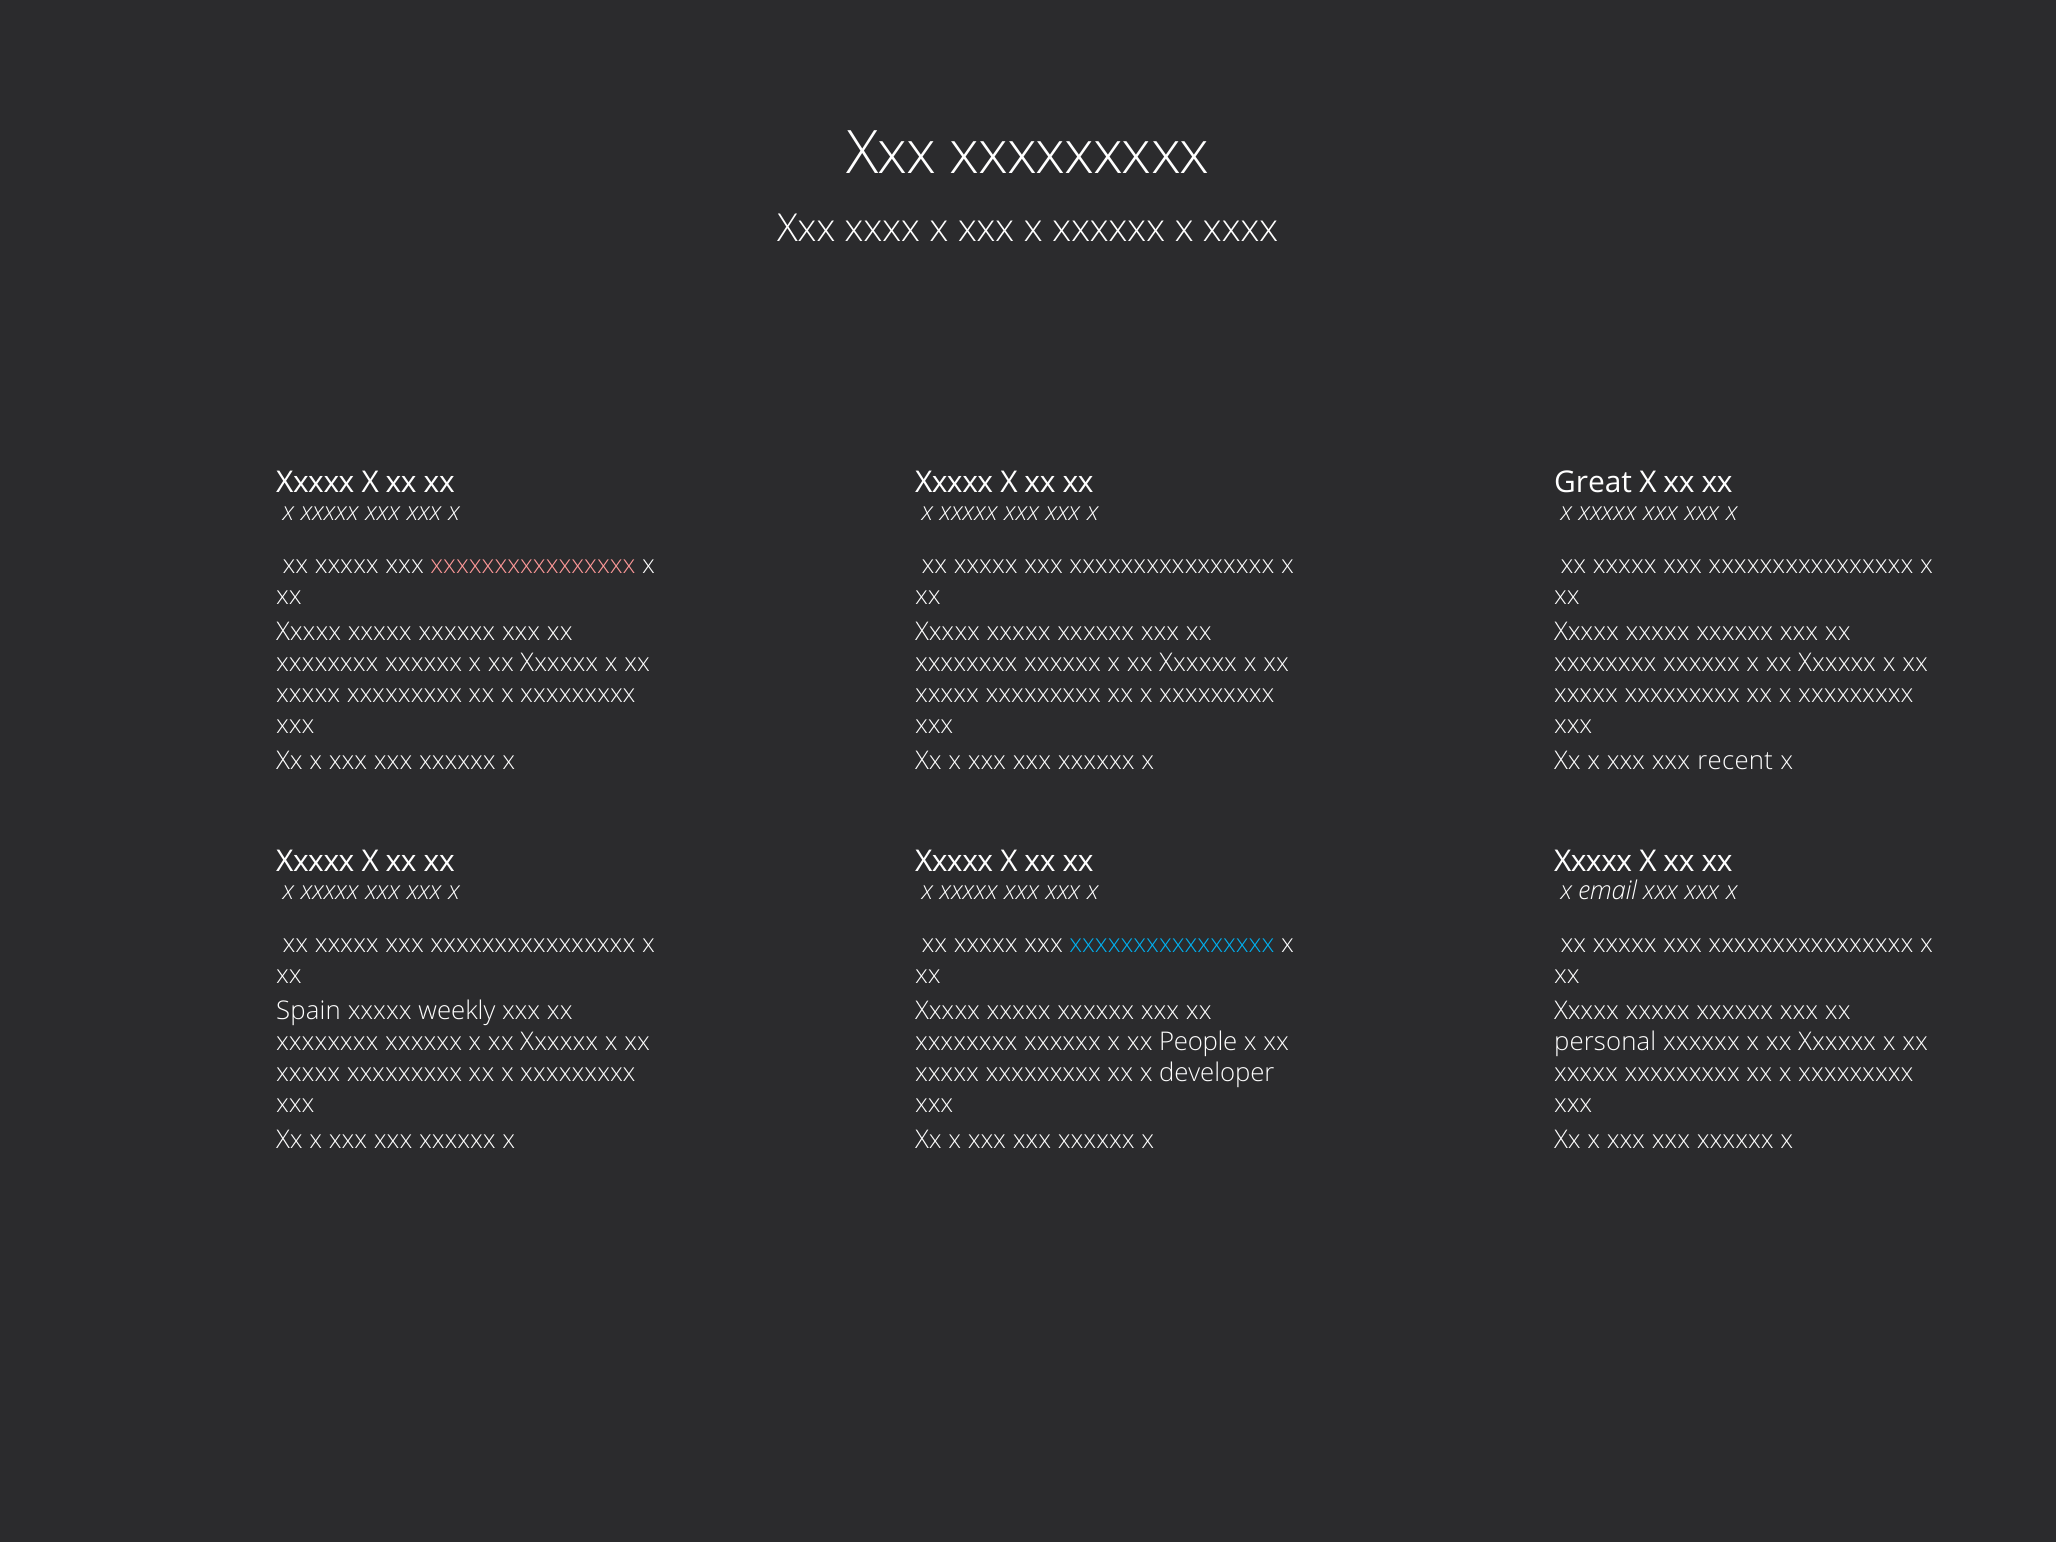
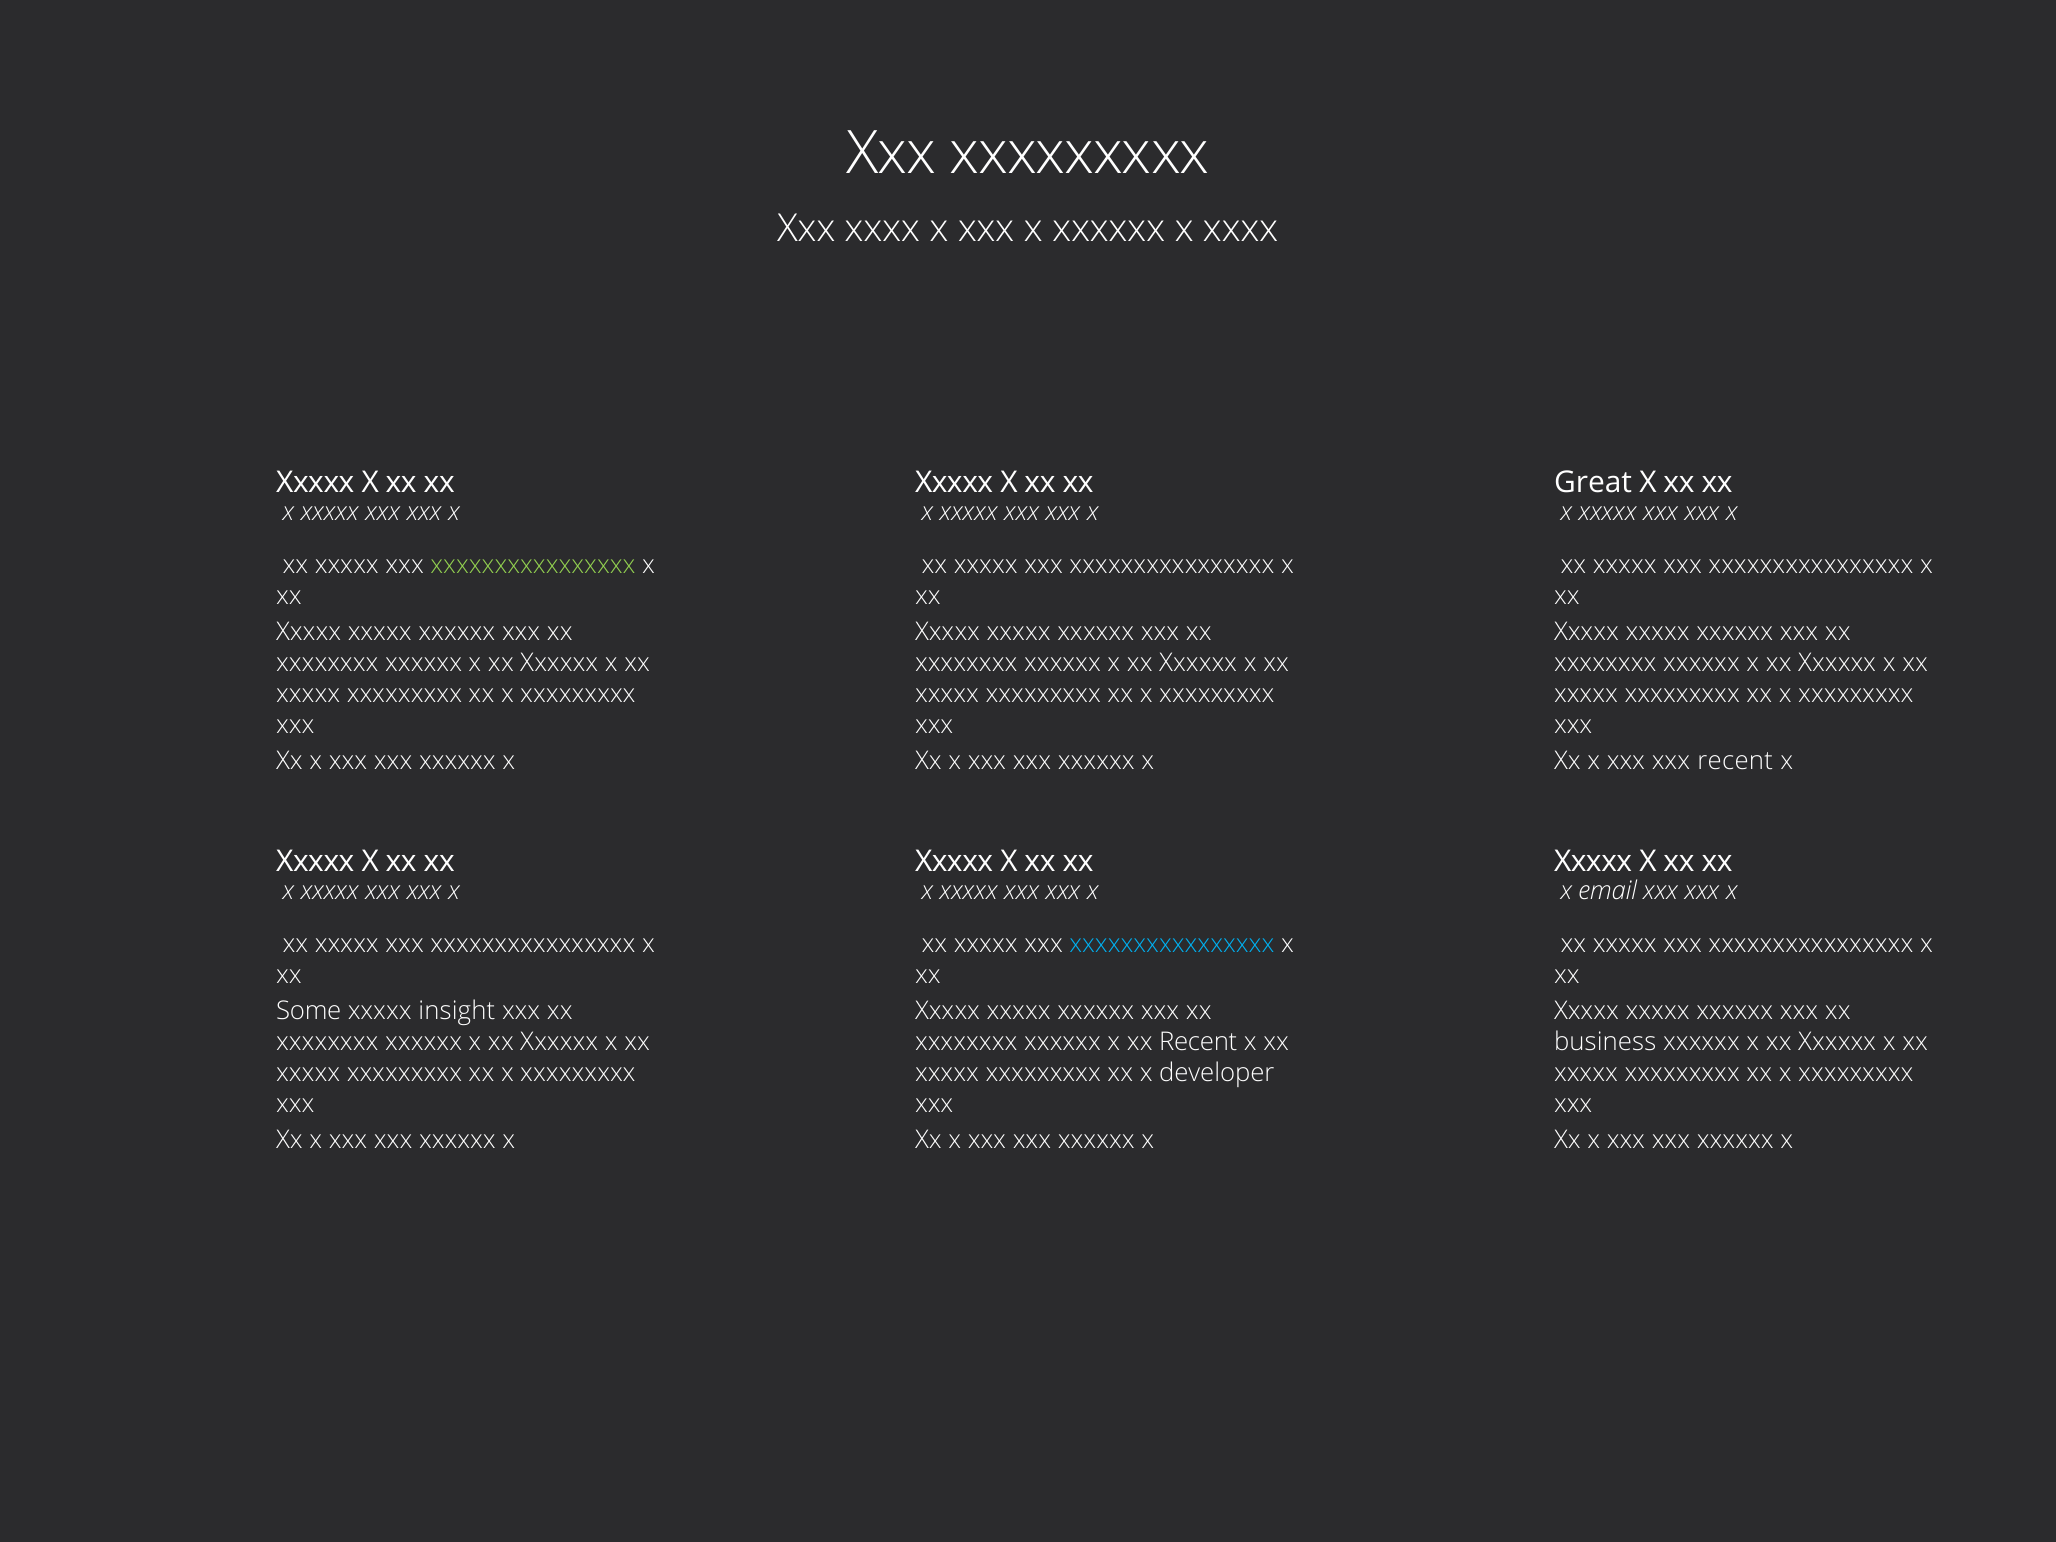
xxxxxxxxxxxxxxxx colour: pink -> light green (533, 565)
Spain: Spain -> Some (309, 1011)
weekly: weekly -> insight (457, 1011)
xx People: People -> Recent (1198, 1042)
personal: personal -> business (1605, 1042)
